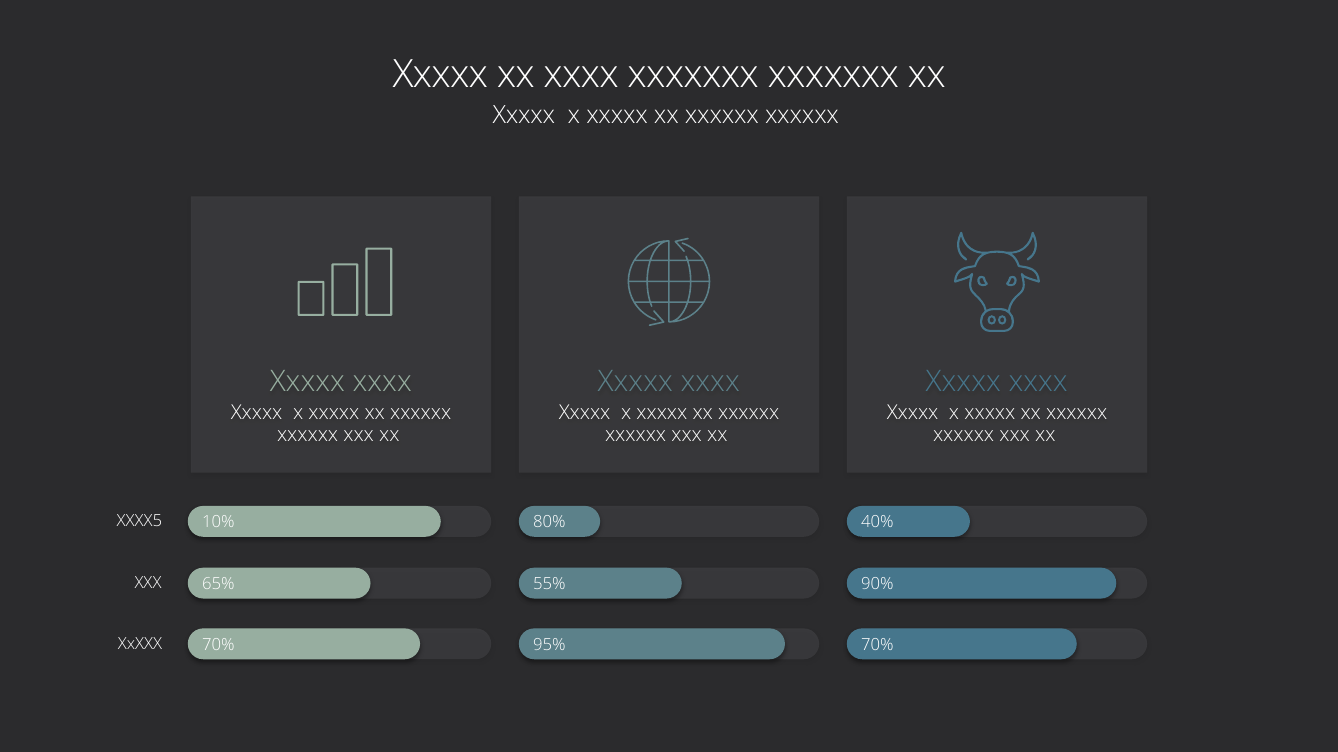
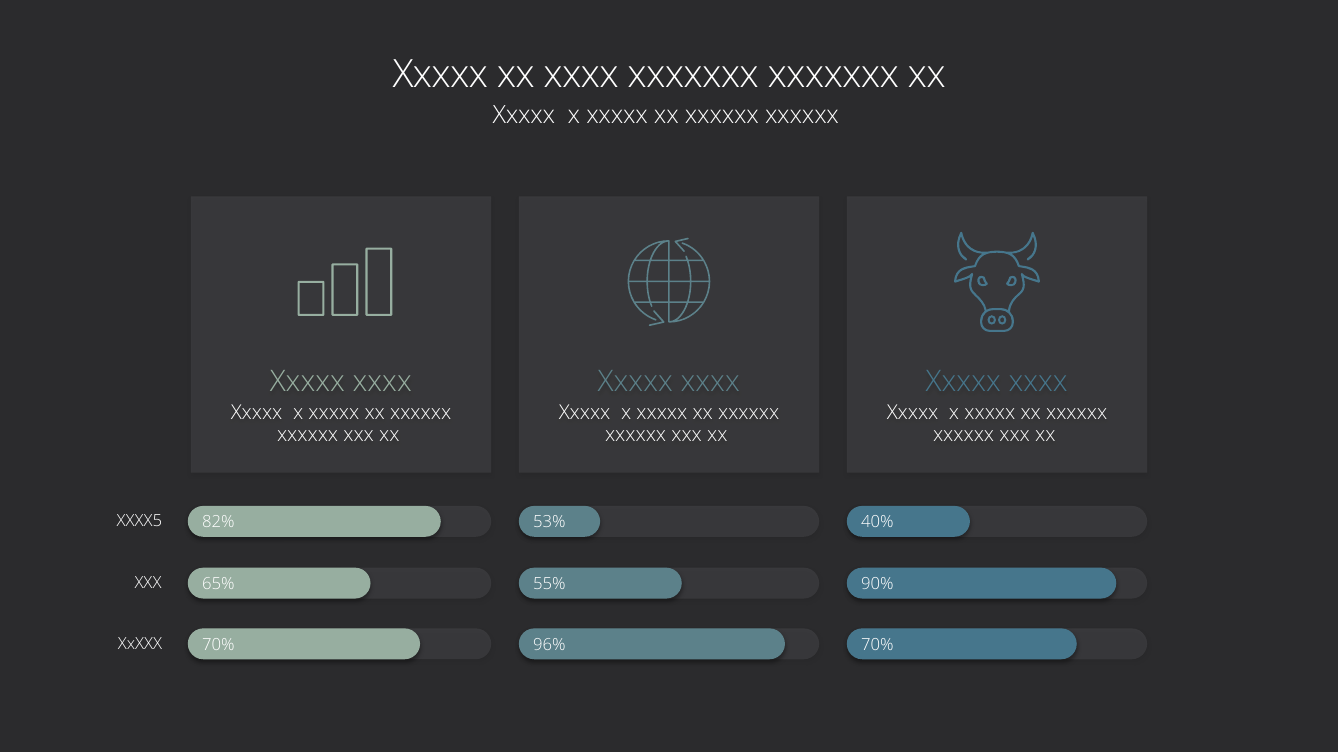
10%: 10% -> 82% (218, 523)
80%: 80% -> 53% (549, 523)
95%: 95% -> 96% (549, 645)
